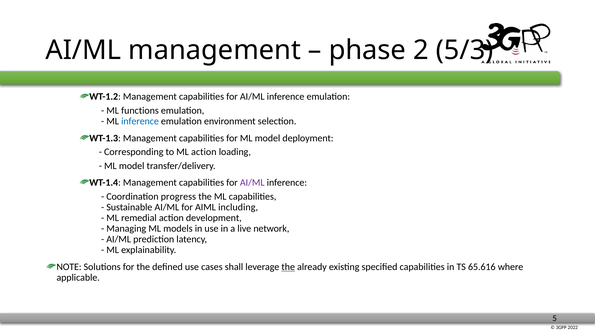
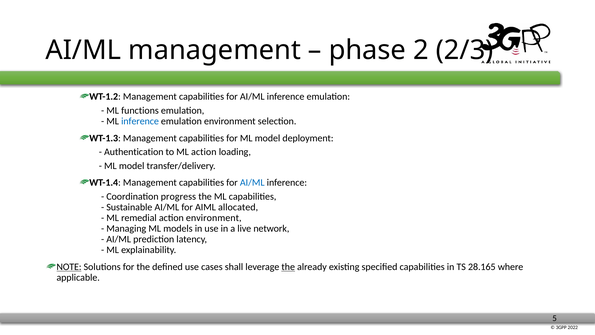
5/3: 5/3 -> 2/3 (465, 50)
Corresponding: Corresponding -> Authentication (134, 152)
AI/ML colour: purple -> blue (252, 182)
including: including -> allocated (238, 207)
action development: development -> environment (214, 218)
NOTE underline: none -> present (69, 267)
65.616: 65.616 -> 28.165 (482, 267)
